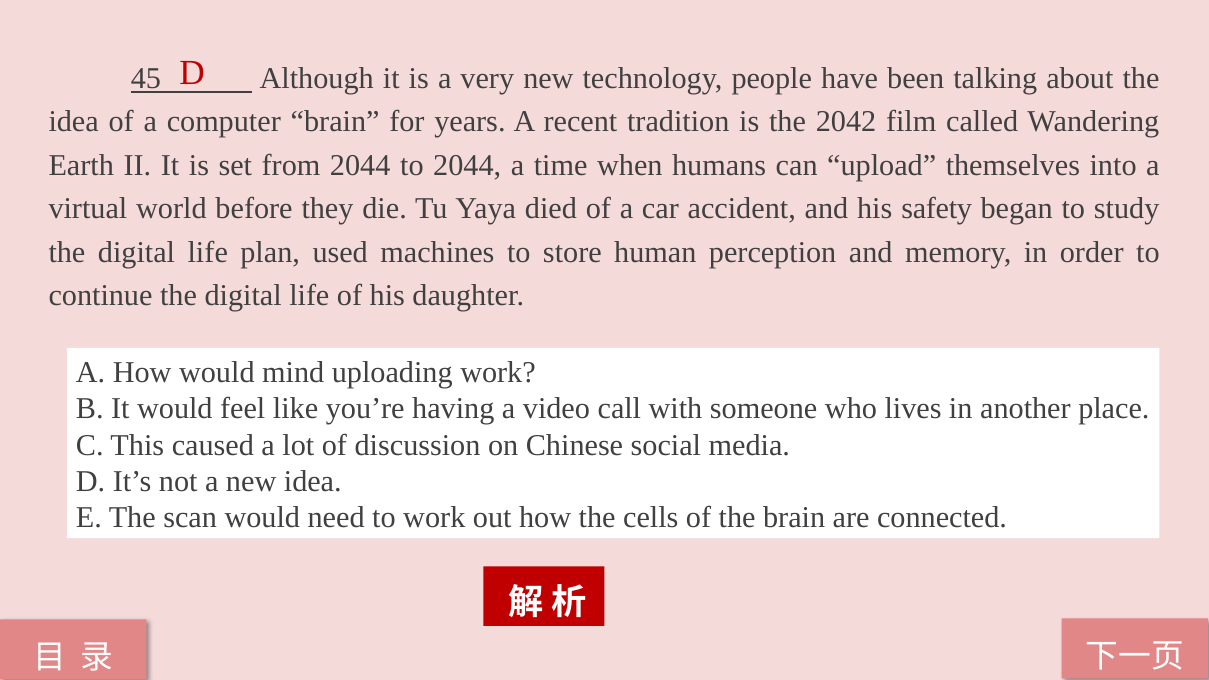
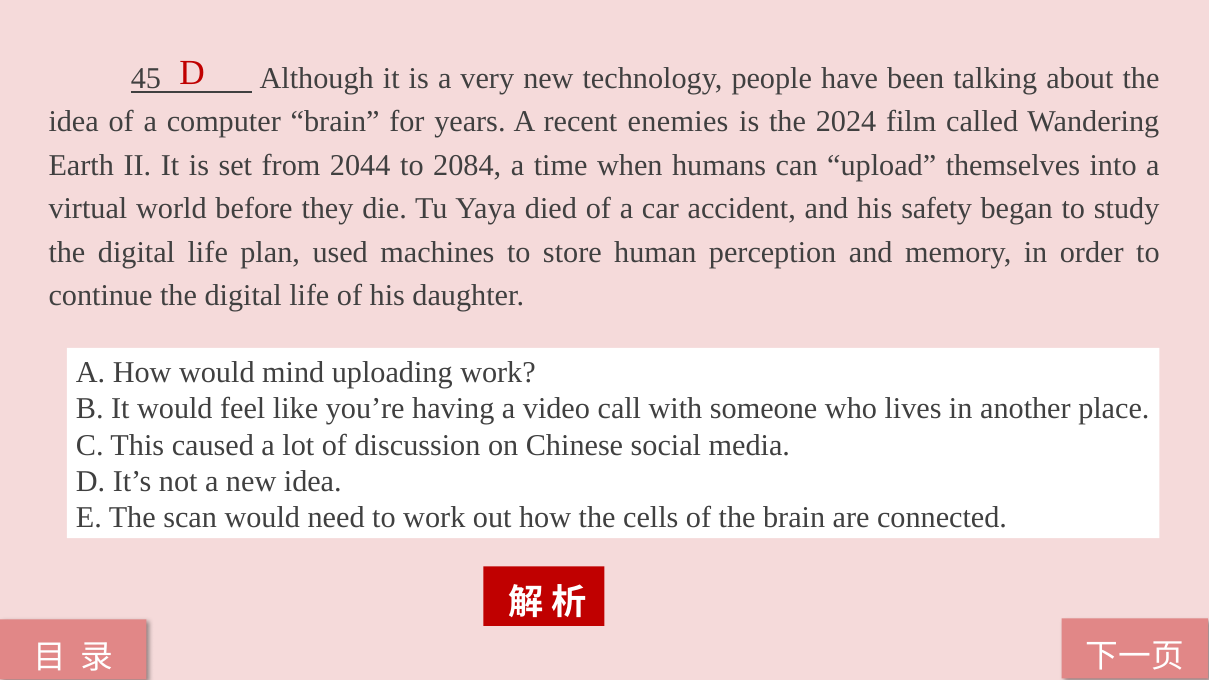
tradition: tradition -> enemies (678, 122)
2042: 2042 -> 2024 (846, 122)
to 2044: 2044 -> 2084 (467, 165)
